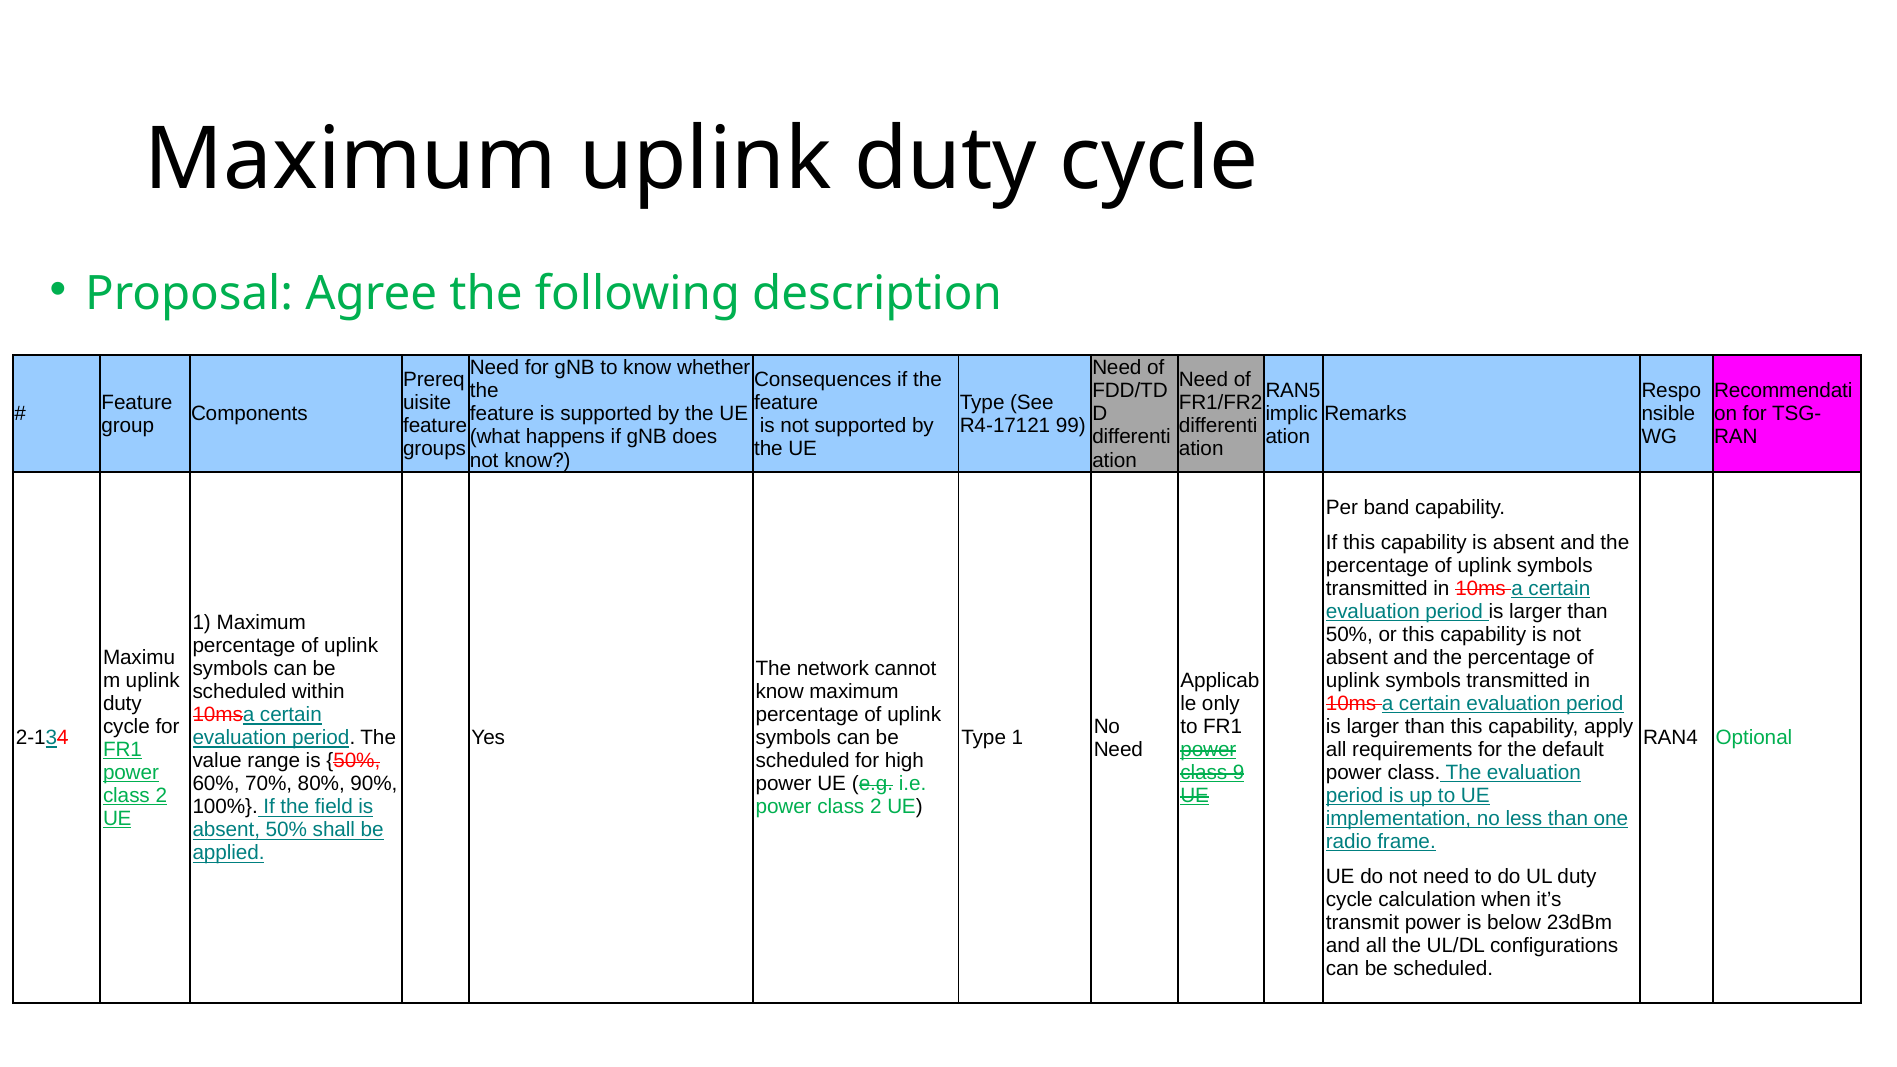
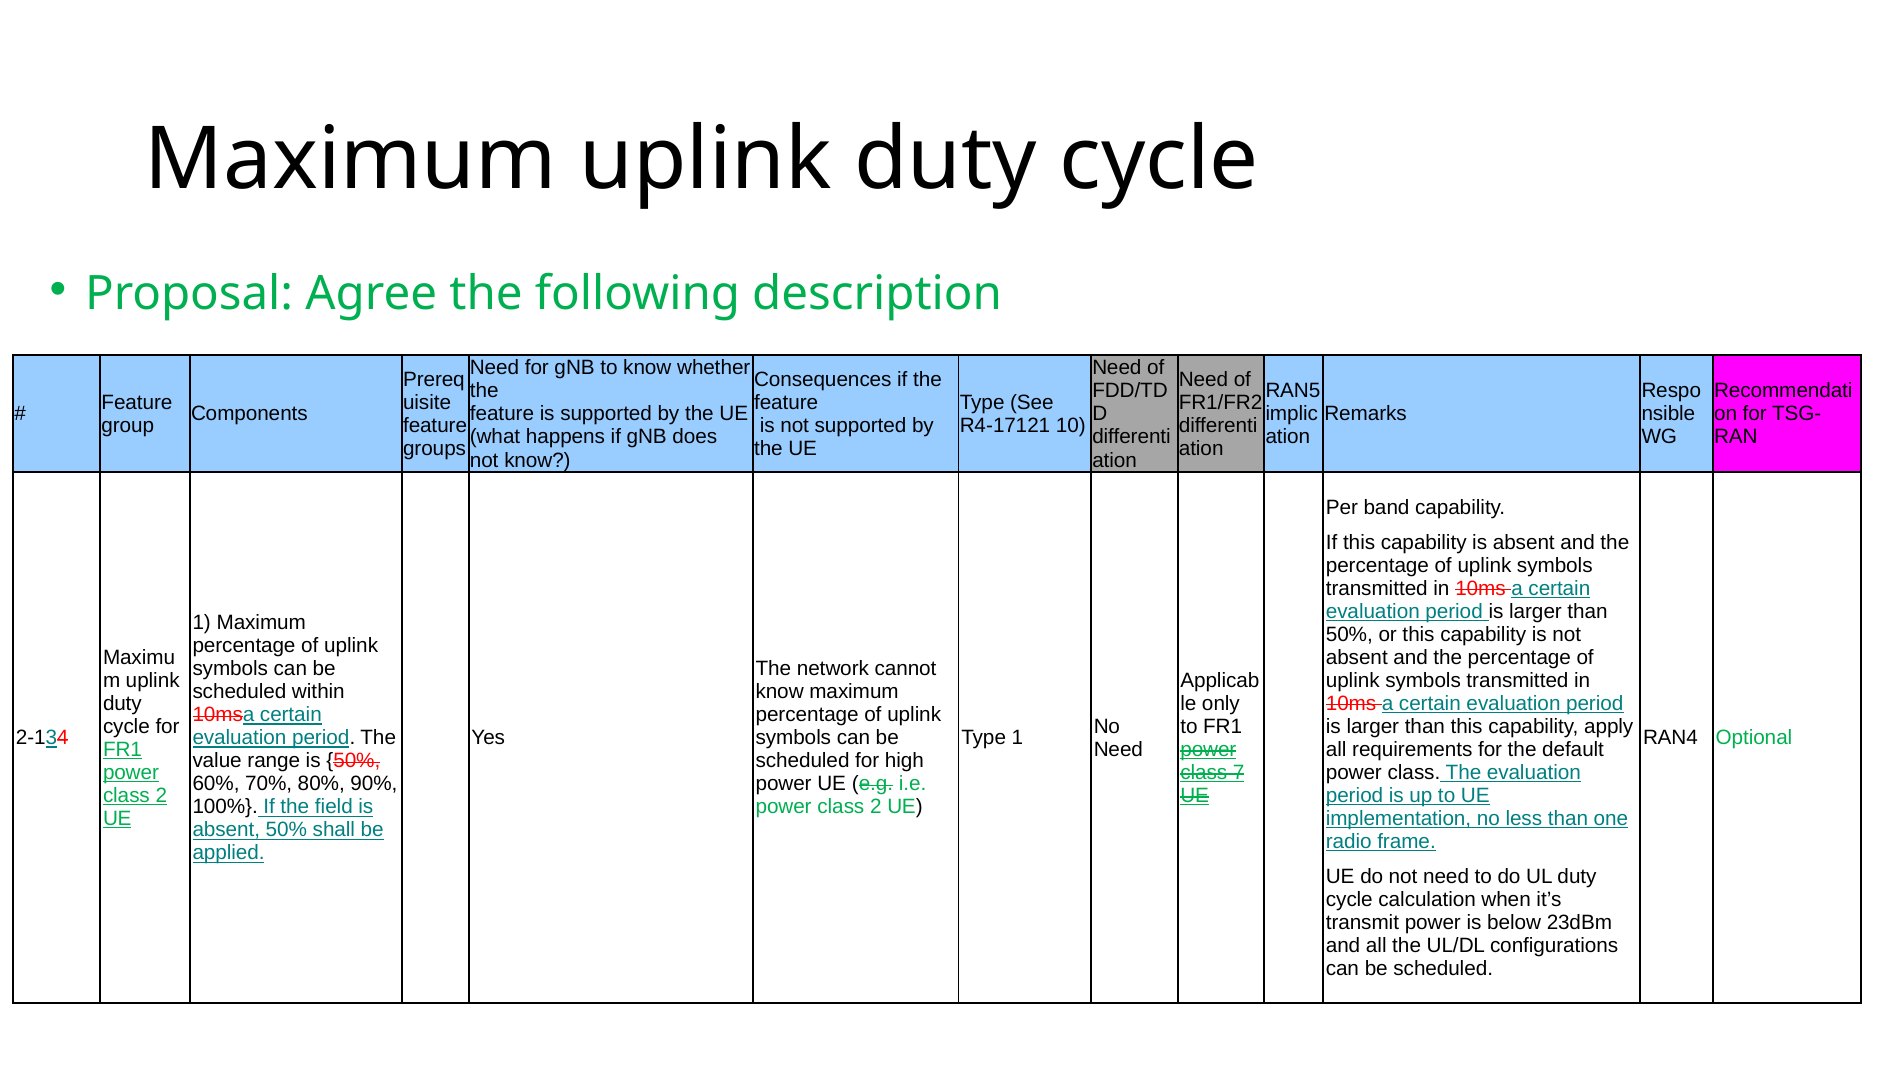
99: 99 -> 10 (1071, 426)
9: 9 -> 7 (1239, 772)
